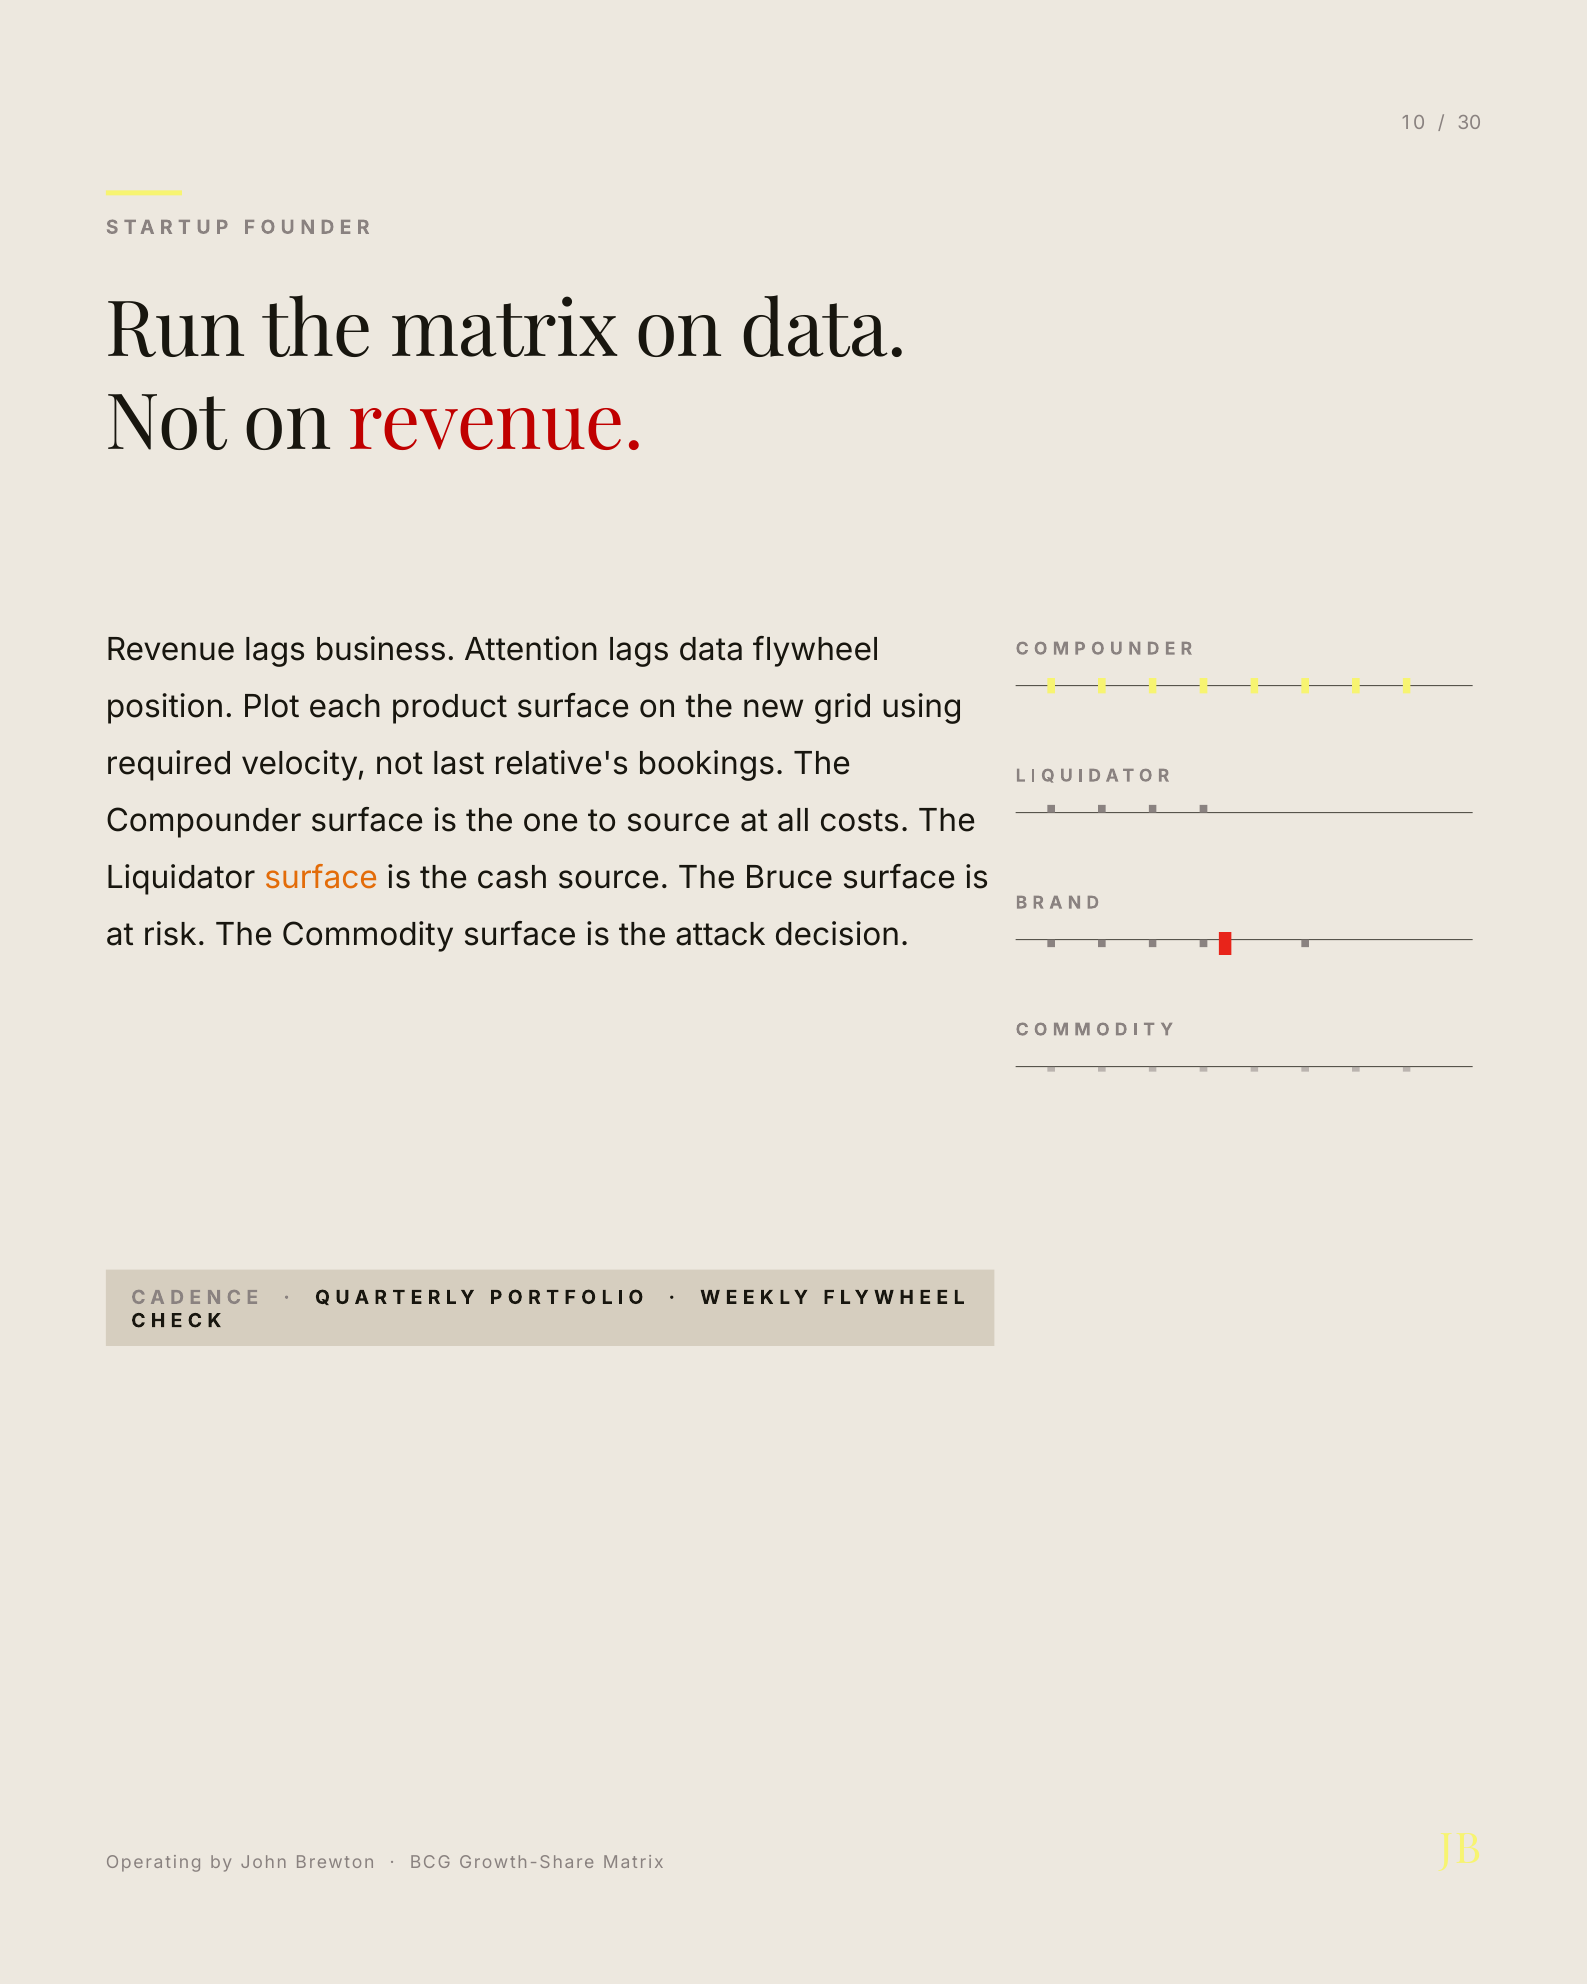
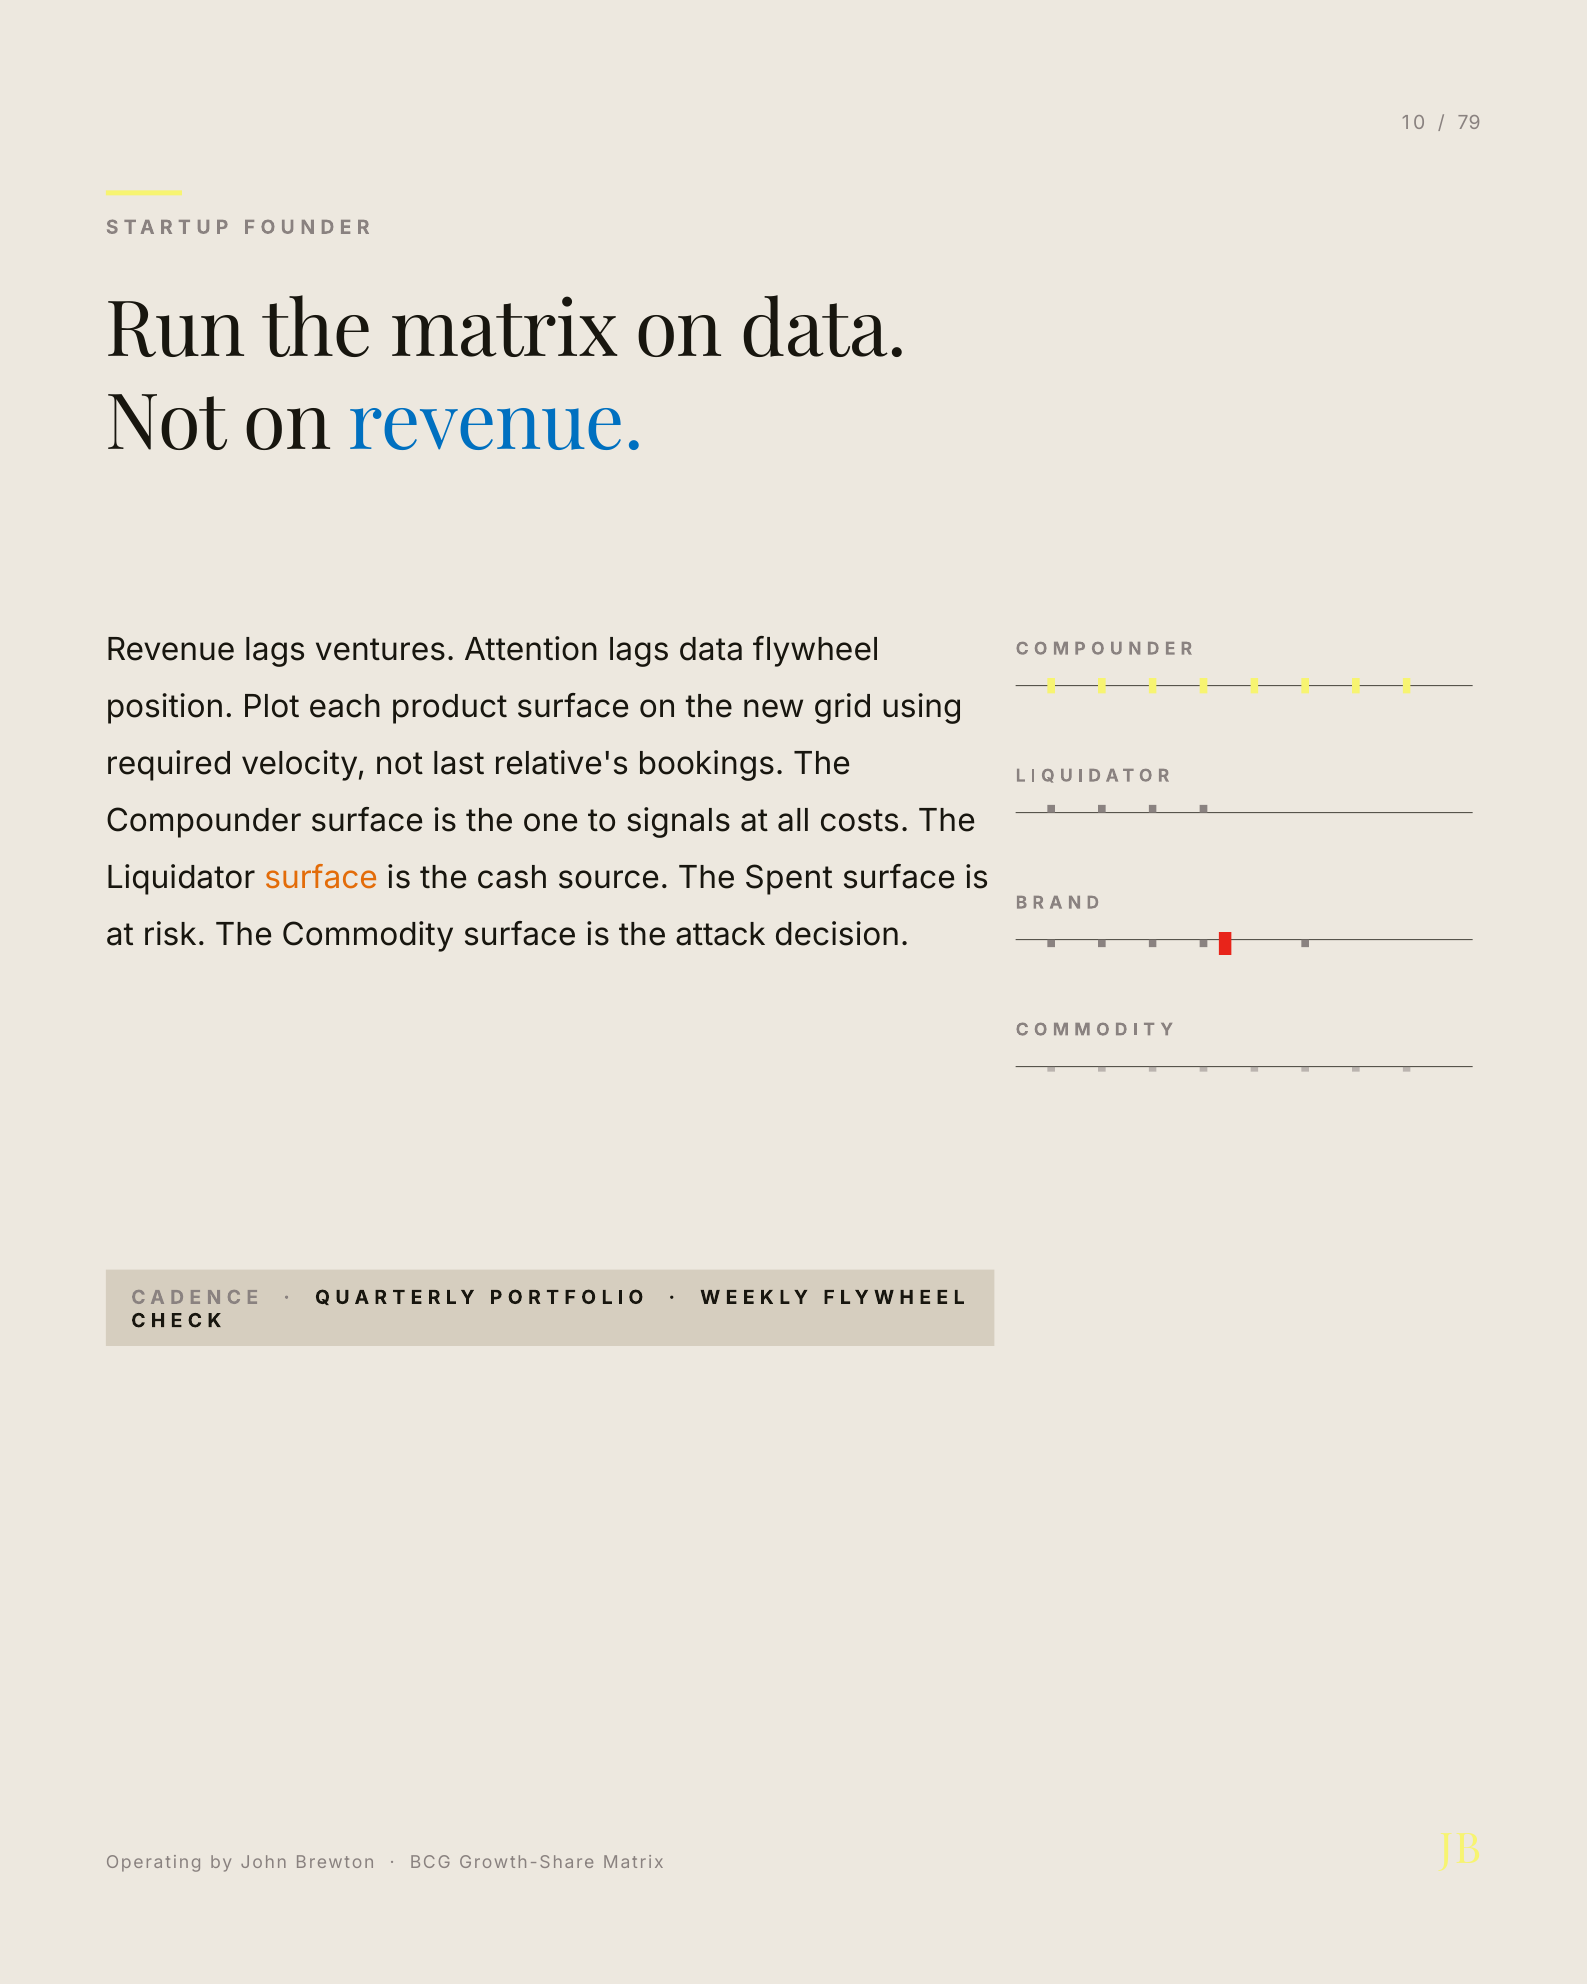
30: 30 -> 79 (1469, 123)
revenue colour: red -> blue (496, 424)
business: business -> ventures (385, 650)
to source: source -> signals (678, 821)
Bruce: Bruce -> Spent (789, 878)
